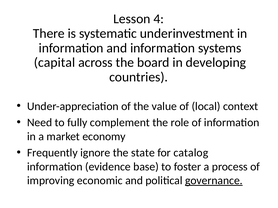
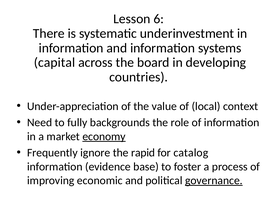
4: 4 -> 6 (159, 19)
complement: complement -> backgrounds (120, 123)
economy underline: none -> present (104, 137)
state: state -> rapid (143, 153)
